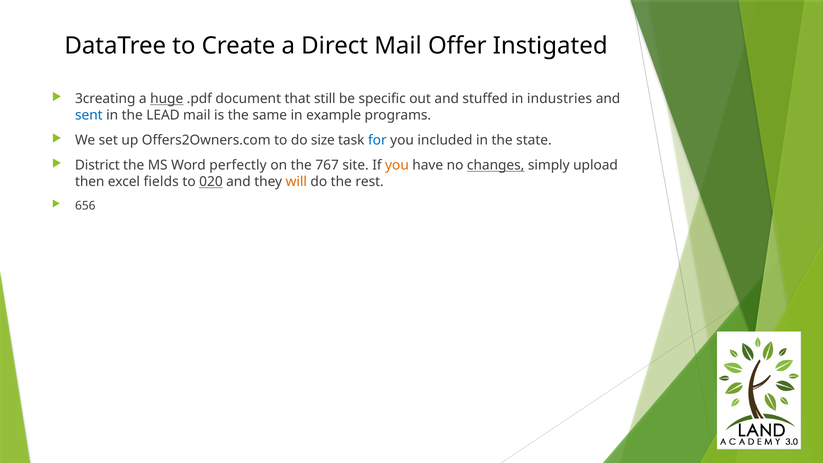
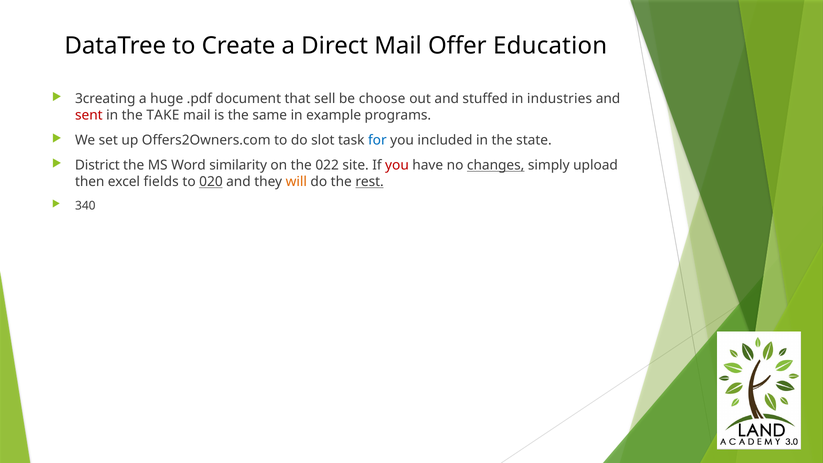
Instigated: Instigated -> Education (550, 46)
huge underline: present -> none (167, 99)
still: still -> sell (325, 99)
specific: specific -> choose (382, 99)
sent colour: blue -> red (89, 115)
LEAD: LEAD -> TAKE (163, 115)
size: size -> slot (323, 140)
perfectly: perfectly -> similarity (238, 165)
767: 767 -> 022 (327, 165)
you colour: orange -> red (397, 165)
rest underline: none -> present (370, 182)
656: 656 -> 340 (85, 206)
